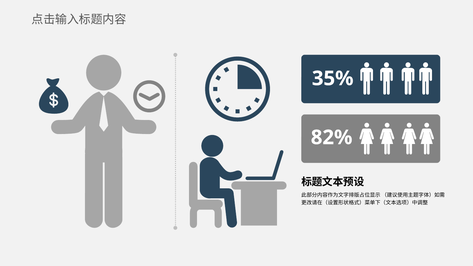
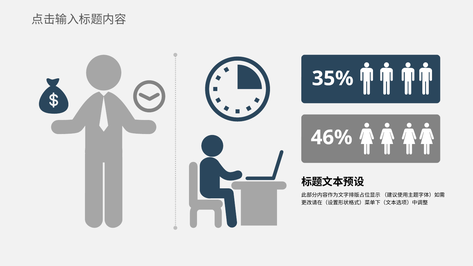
82%: 82% -> 46% (332, 138)
